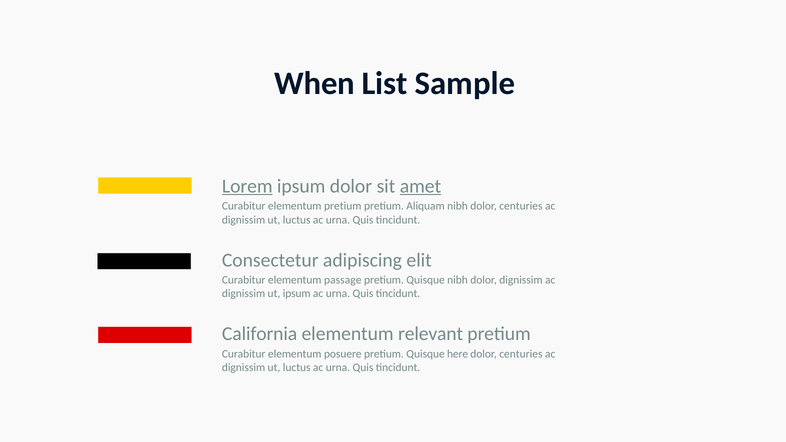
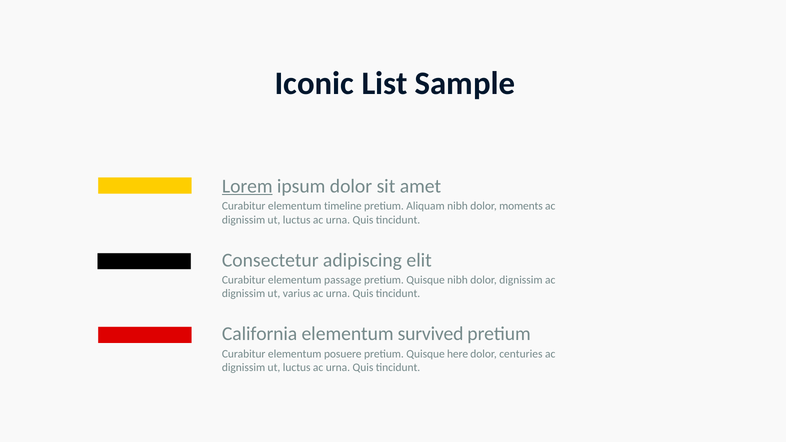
When: When -> Iconic (314, 84)
amet underline: present -> none (420, 186)
elementum pretium: pretium -> timeline (343, 206)
nibh dolor centuries: centuries -> moments (521, 206)
ut ipsum: ipsum -> varius (297, 294)
relevant: relevant -> survived (431, 334)
